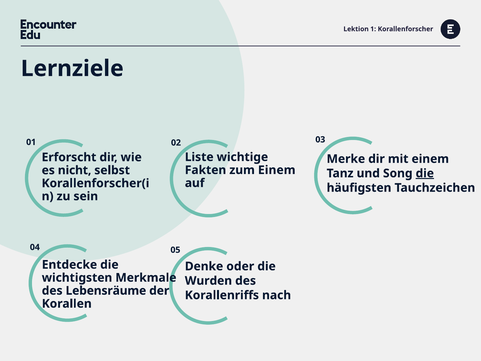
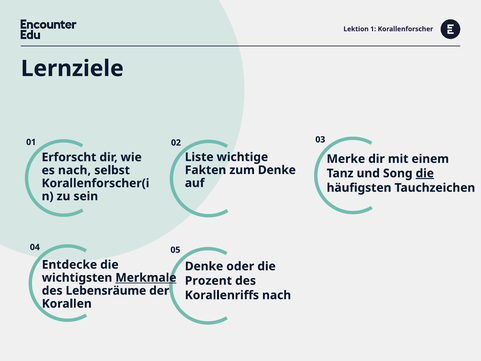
zum Einem: Einem -> Denke (277, 170)
es nicht: nicht -> nach (74, 170)
Merkmale underline: none -> present (146, 278)
Wurden: Wurden -> Prozent (208, 281)
